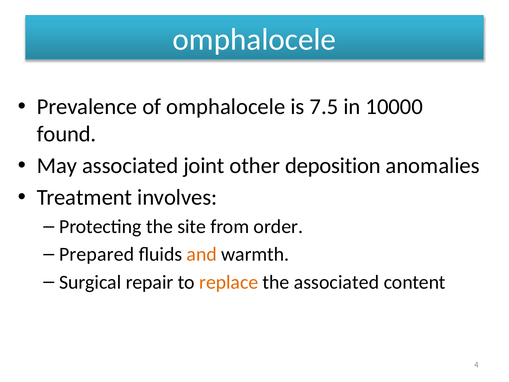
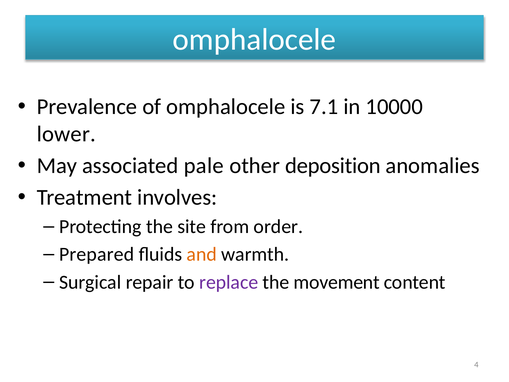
7.5: 7.5 -> 7.1 (324, 107)
found: found -> lower (66, 134)
joint: joint -> pale (204, 166)
replace colour: orange -> purple (229, 282)
the associated: associated -> movement (337, 282)
